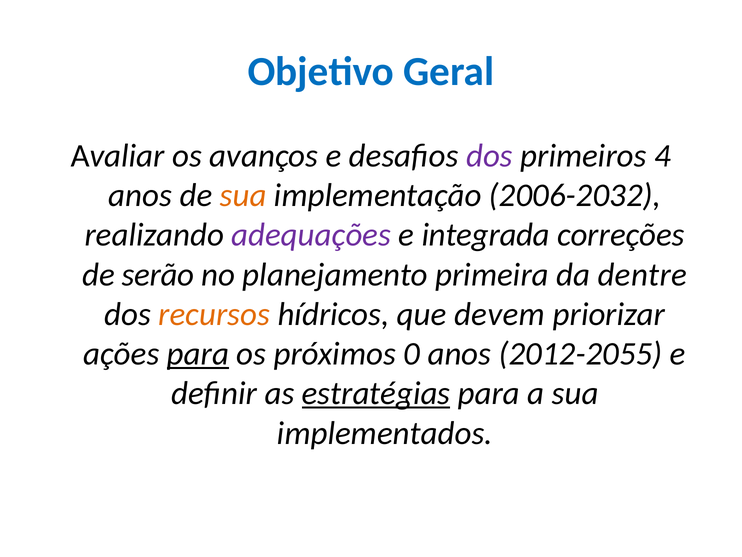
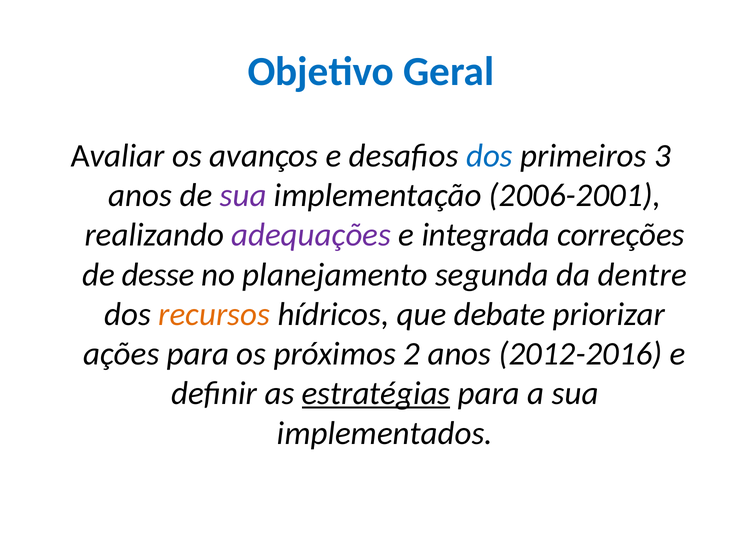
dos colour: purple -> blue (489, 156)
4: 4 -> 3 (662, 156)
sua colour: orange -> purple (243, 195)
2006-2032: 2006-2032 -> 2006-2001 (575, 195)
serão: serão -> desse (158, 274)
primeira: primeira -> segunda (492, 274)
devem: devem -> debate (500, 314)
para underline: present -> none (198, 354)
0: 0 -> 2 (412, 354)
2012-2055: 2012-2055 -> 2012-2016 (581, 354)
